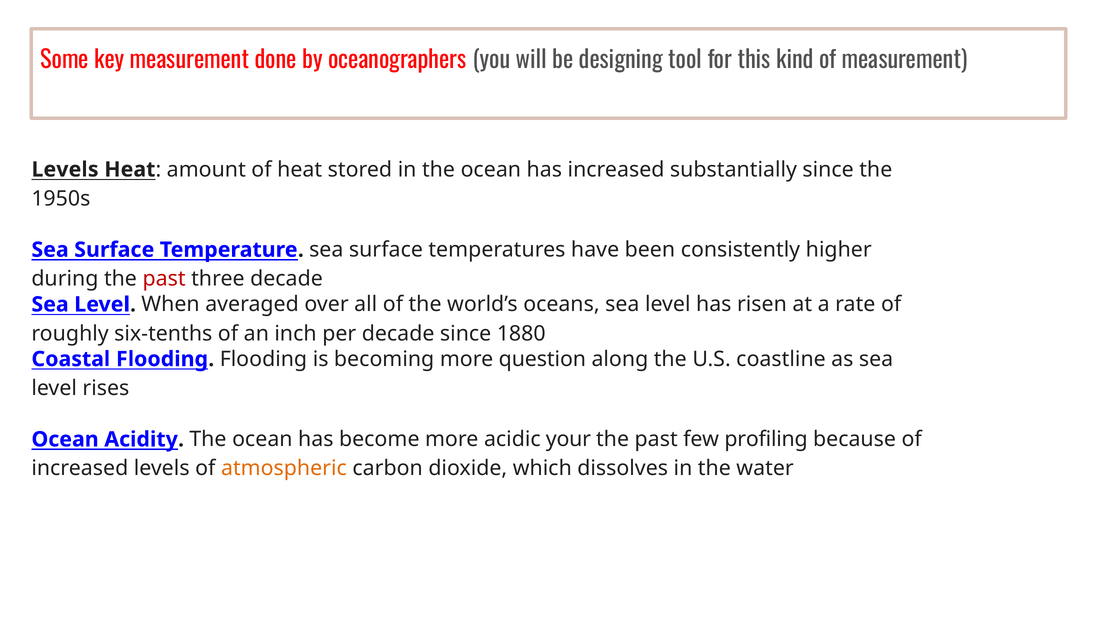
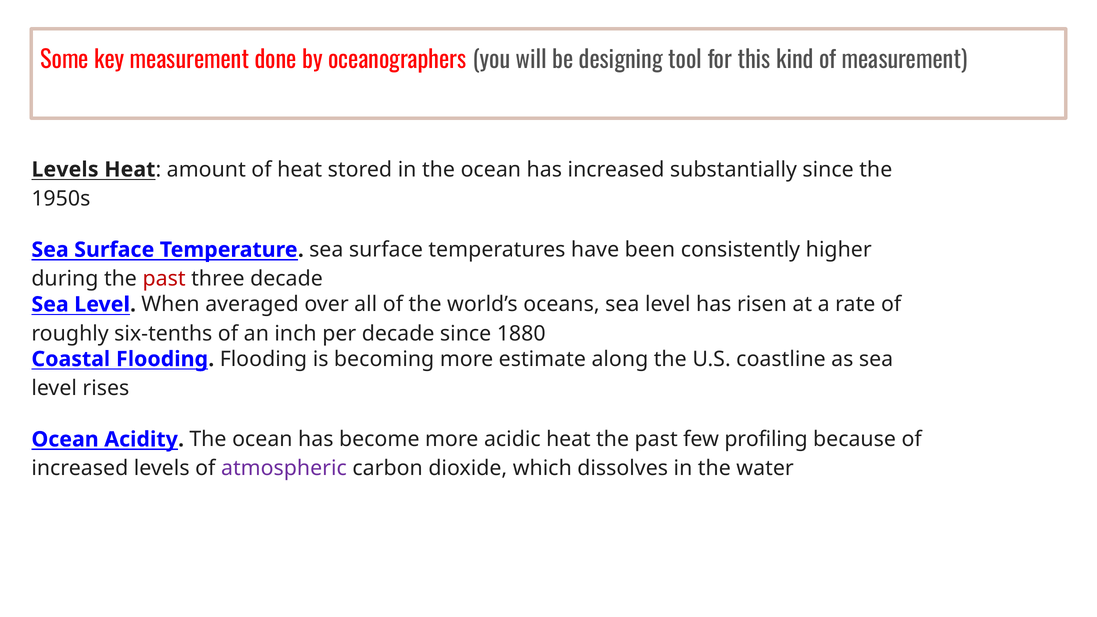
question: question -> estimate (542, 359)
acidic your: your -> heat (568, 439)
atmospheric colour: orange -> purple (284, 469)
